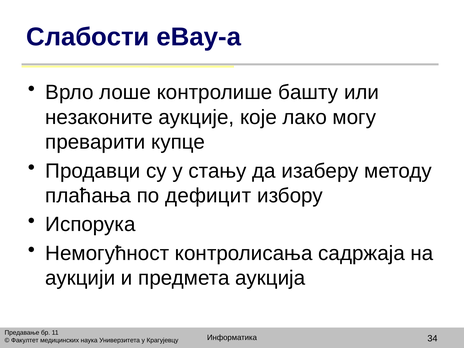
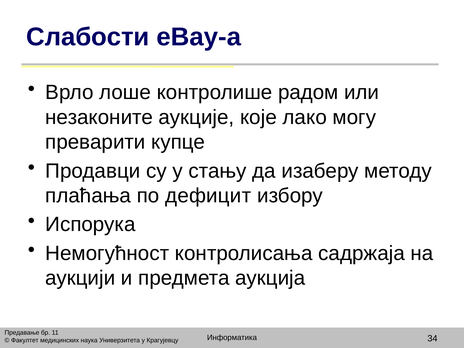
башту: башту -> радом (308, 92)
